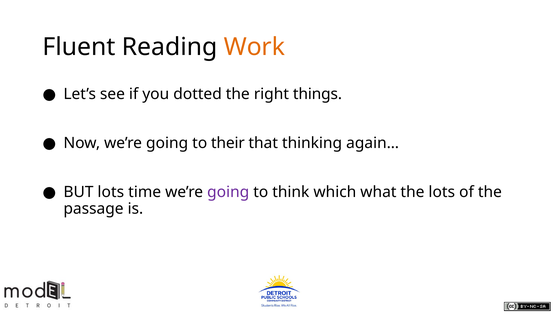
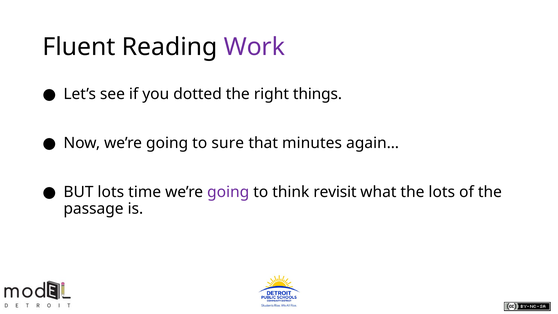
Work colour: orange -> purple (254, 47)
their: their -> sure (228, 143)
thinking: thinking -> minutes (312, 143)
which: which -> revisit (335, 192)
